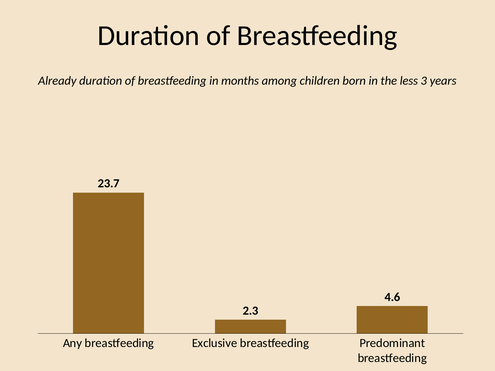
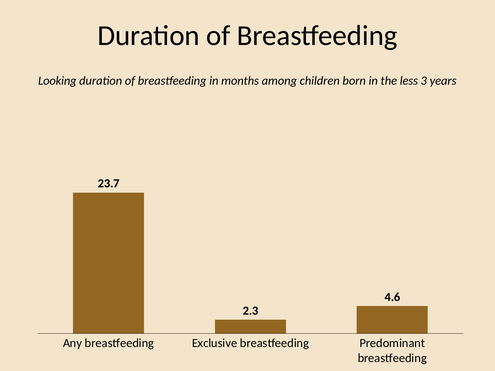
Already: Already -> Looking (57, 81)
